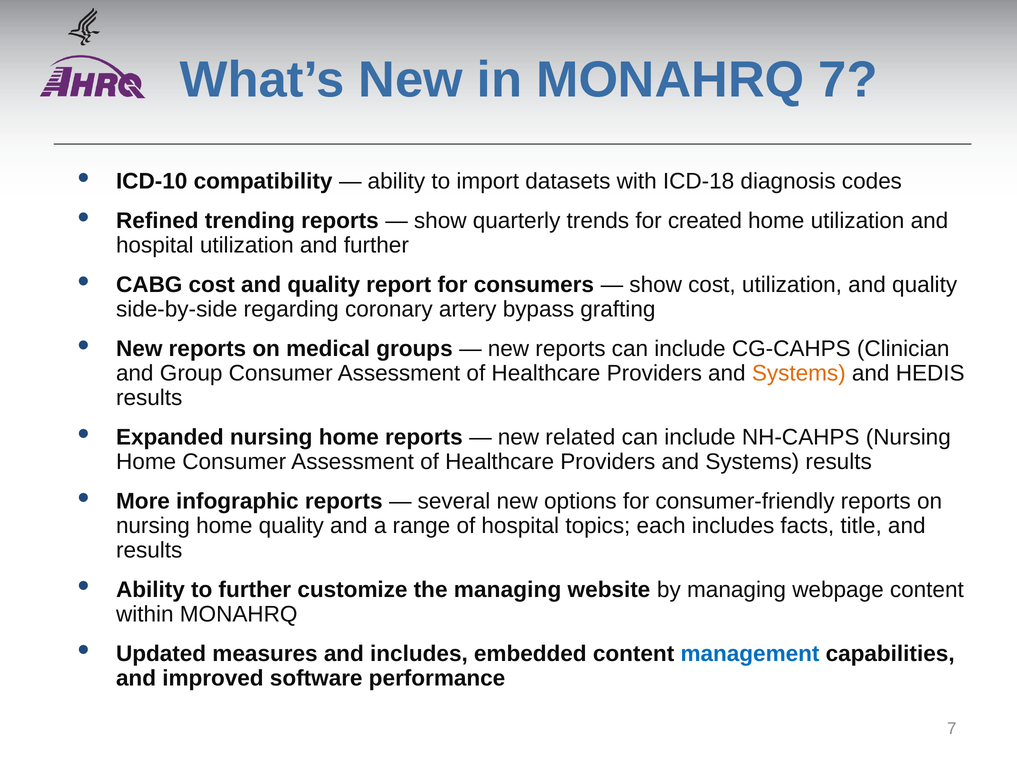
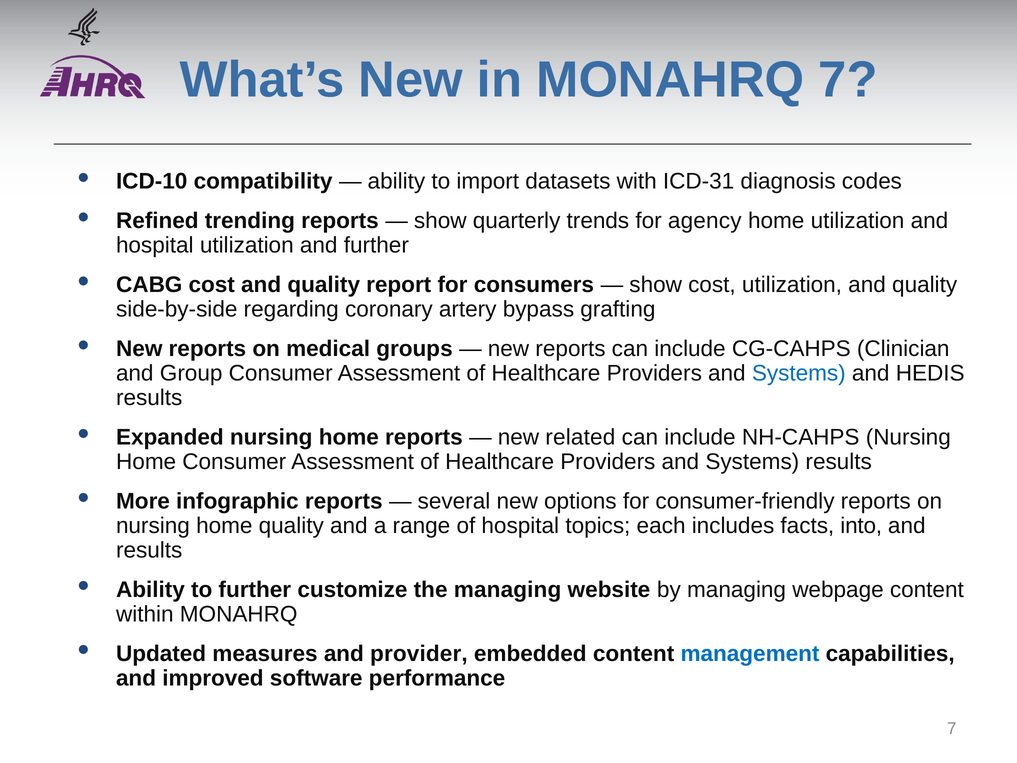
ICD-18: ICD-18 -> ICD-31 (699, 181)
created: created -> agency (705, 221)
Systems colour: orange -> blue (799, 373)
title: title -> into (861, 526)
and includes: includes -> provider (419, 654)
